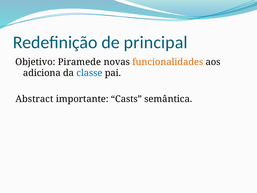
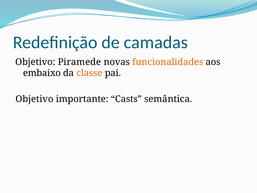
principal: principal -> camadas (156, 42)
adiciona: adiciona -> embaixo (42, 73)
classe colour: blue -> orange (89, 73)
Abstract: Abstract -> Objetivo (34, 99)
